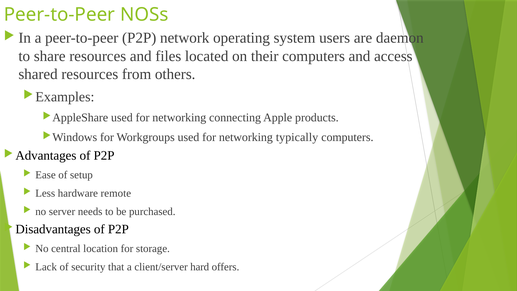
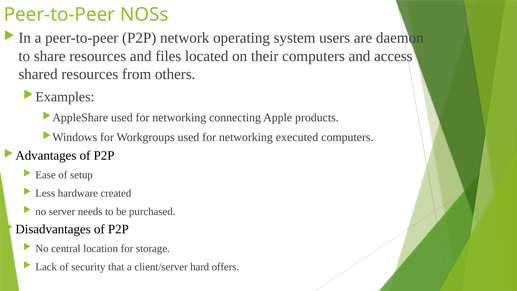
typically: typically -> executed (297, 137)
remote: remote -> created (116, 193)
